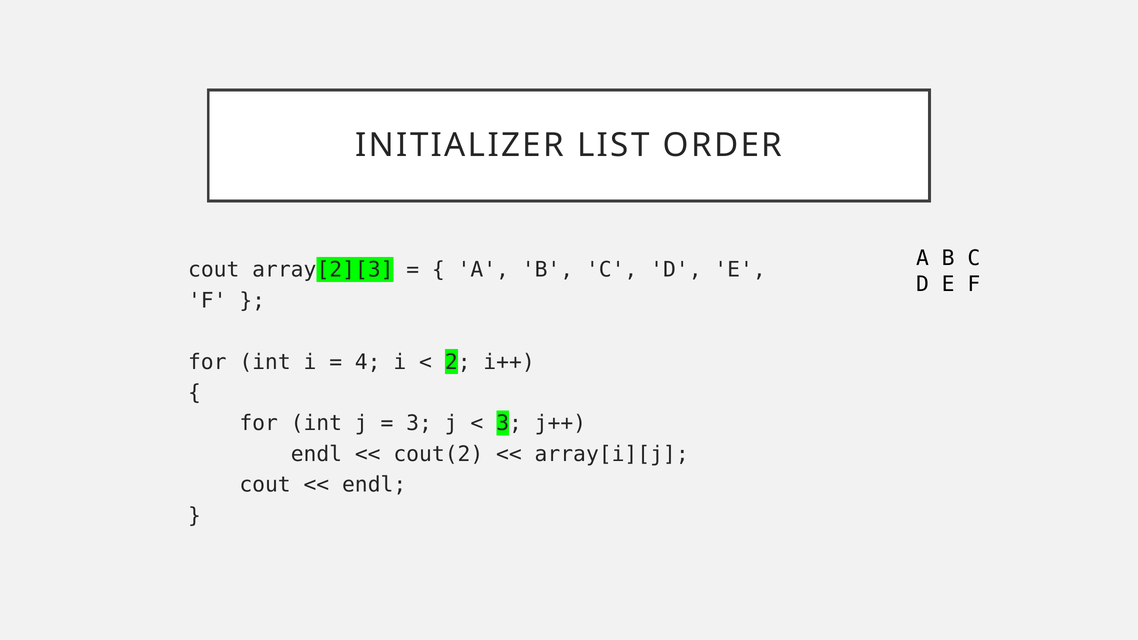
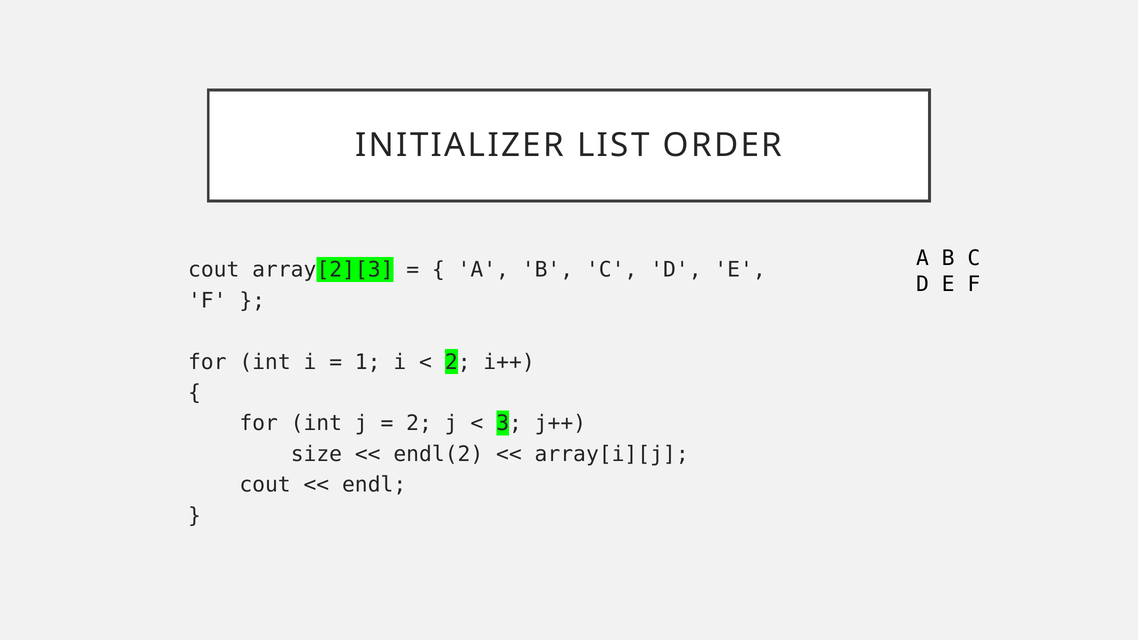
4: 4 -> 1 (368, 362)
3: 3 -> 2 (419, 423)
endl: endl -> size (316, 454)
cout(2: cout(2 -> endl(2 (438, 454)
